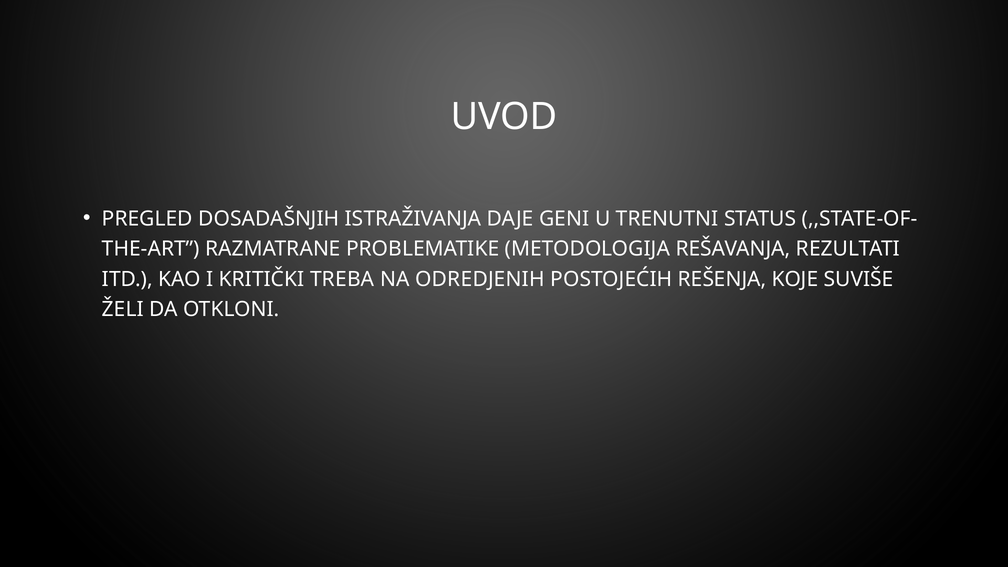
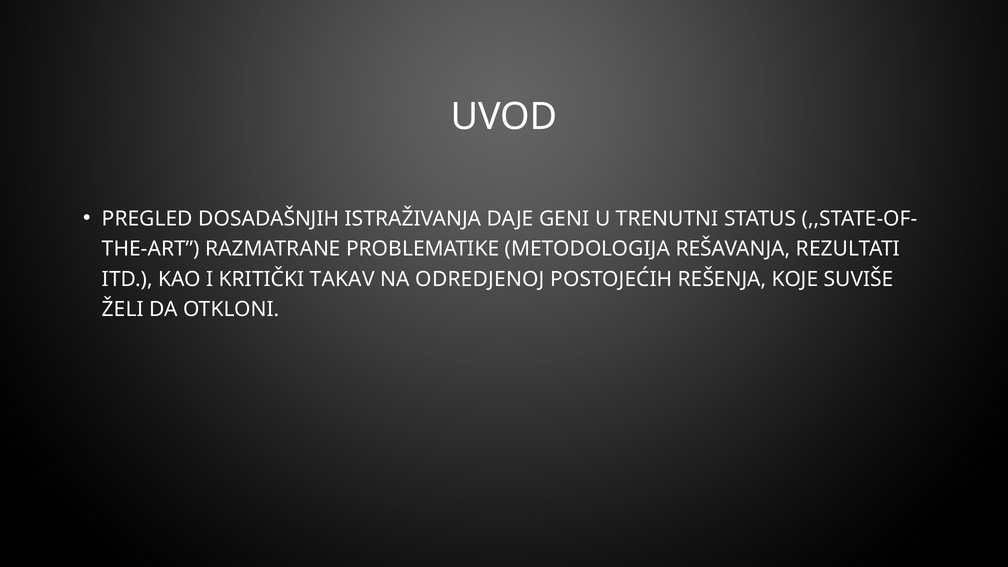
TREBA: TREBA -> TAKAV (342, 279)
ODREDJENIH: ODREDJENIH -> ODREDJENOJ (480, 279)
